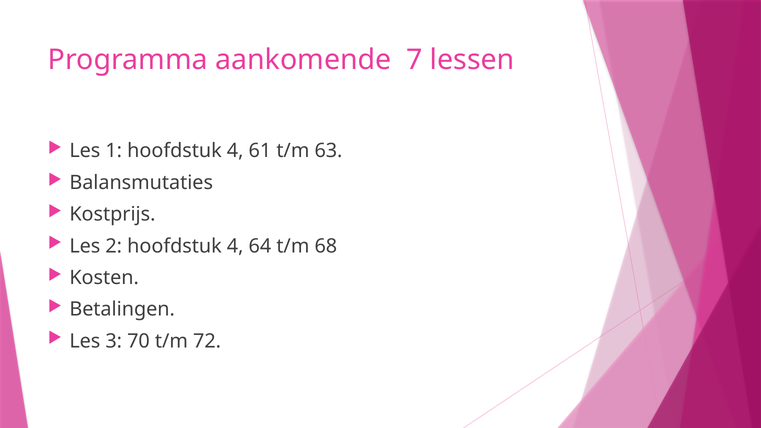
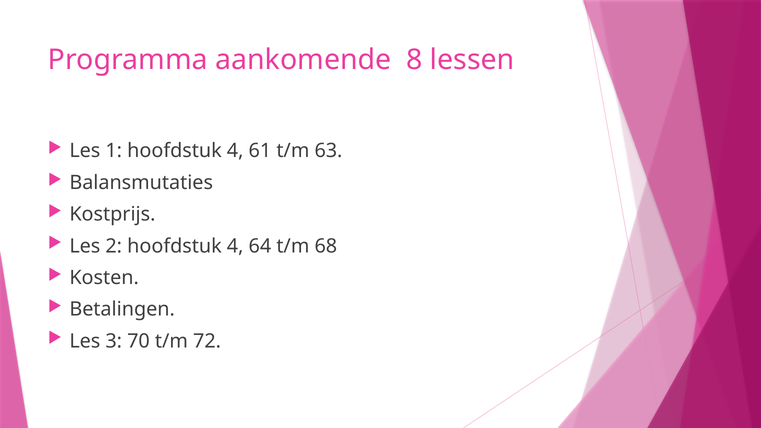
7: 7 -> 8 (414, 60)
